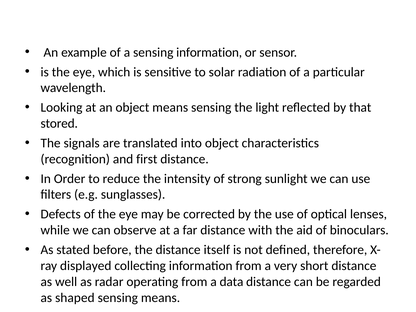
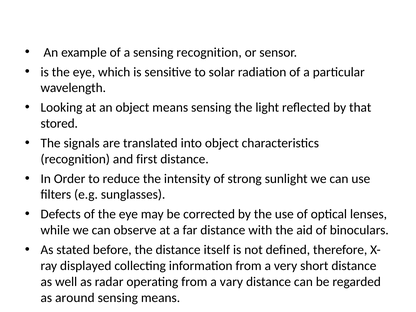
sensing information: information -> recognition (209, 52)
data: data -> vary (231, 282)
shaped: shaped -> around (75, 298)
